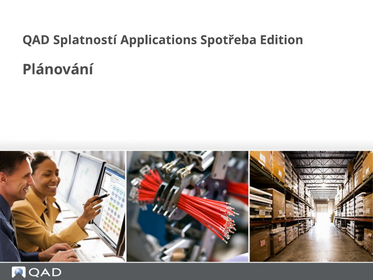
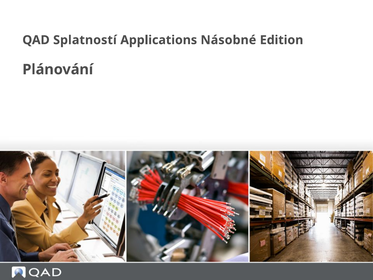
Spotřeba: Spotřeba -> Násobné (228, 40)
